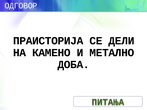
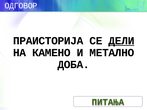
ДЕЛИ underline: none -> present (121, 41)
